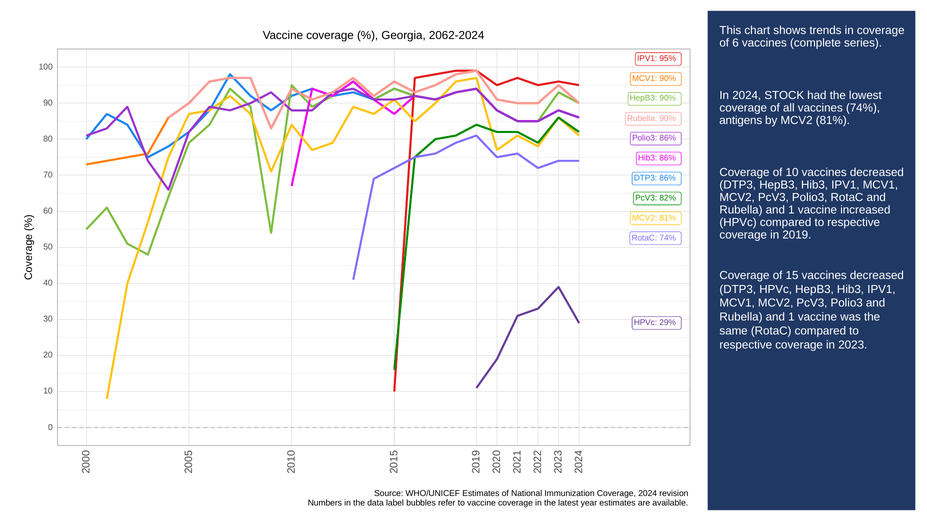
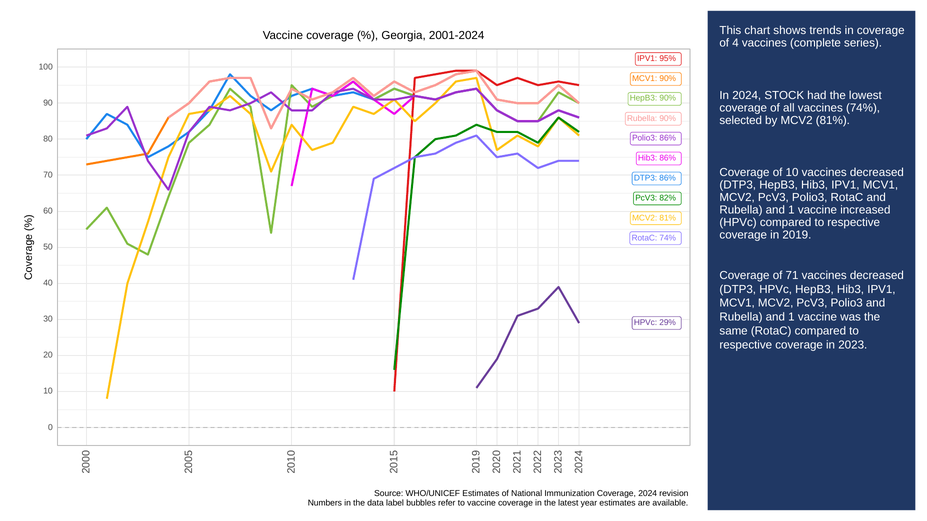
2062-2024: 2062-2024 -> 2001-2024 (457, 36)
of 6: 6 -> 4 (736, 43)
antigens: antigens -> selected (741, 120)
15: 15 -> 71 (792, 276)
